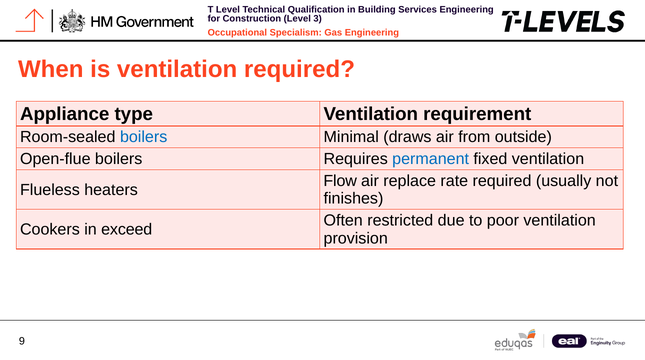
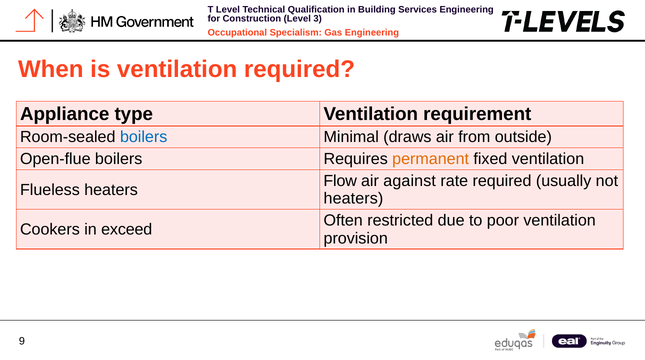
permanent colour: blue -> orange (431, 159)
replace: replace -> against (410, 181)
finishes: finishes -> heaters (353, 199)
